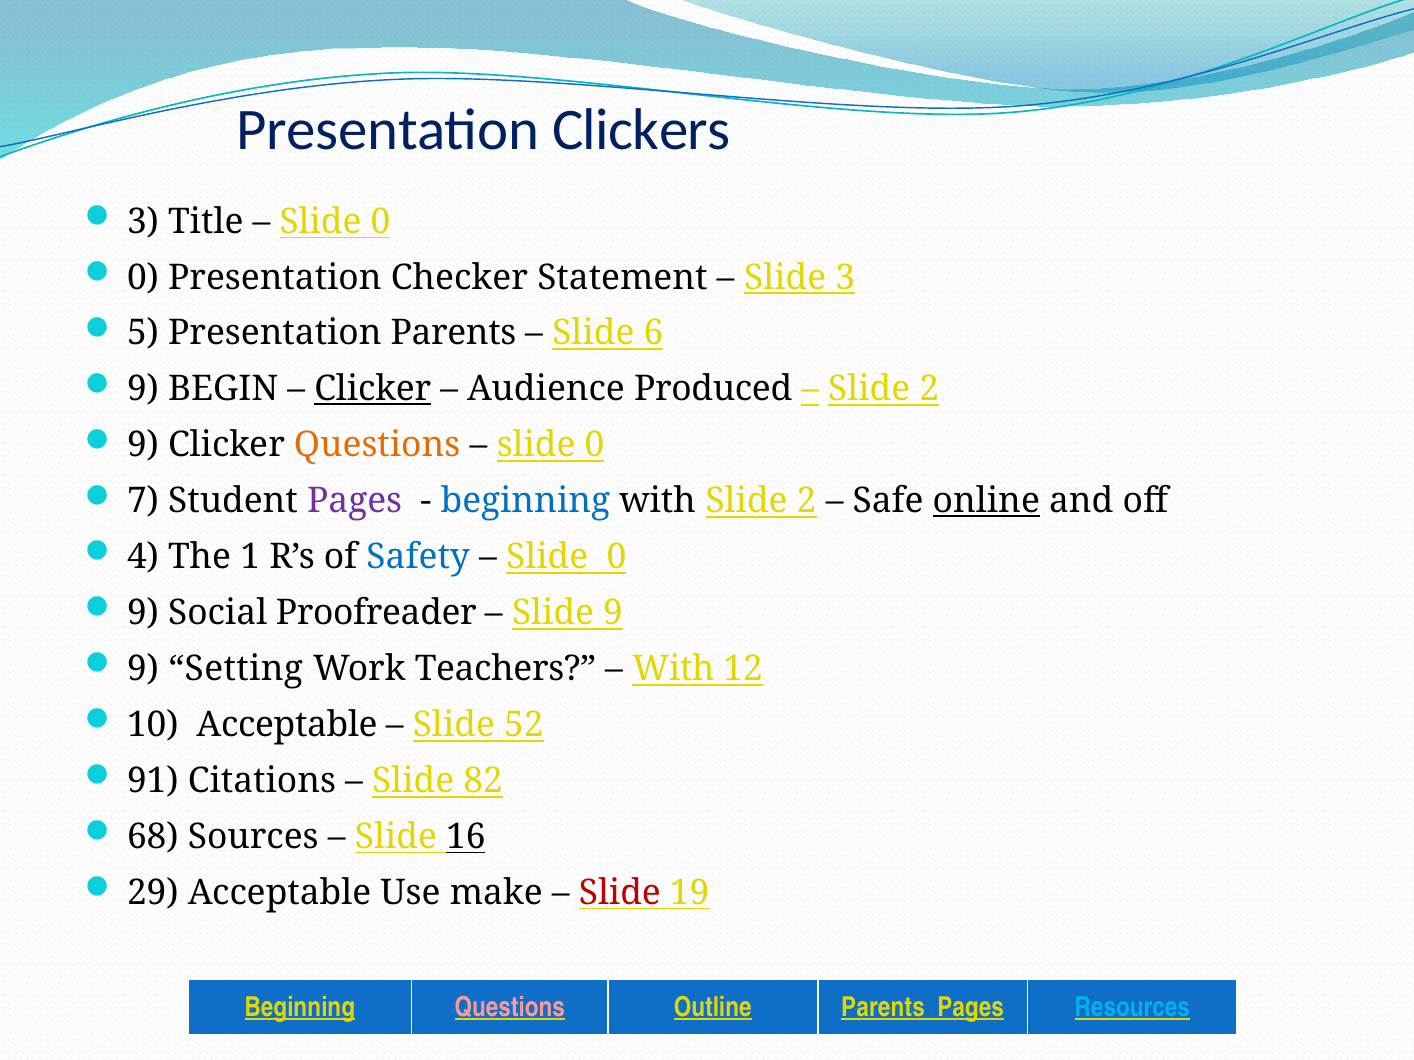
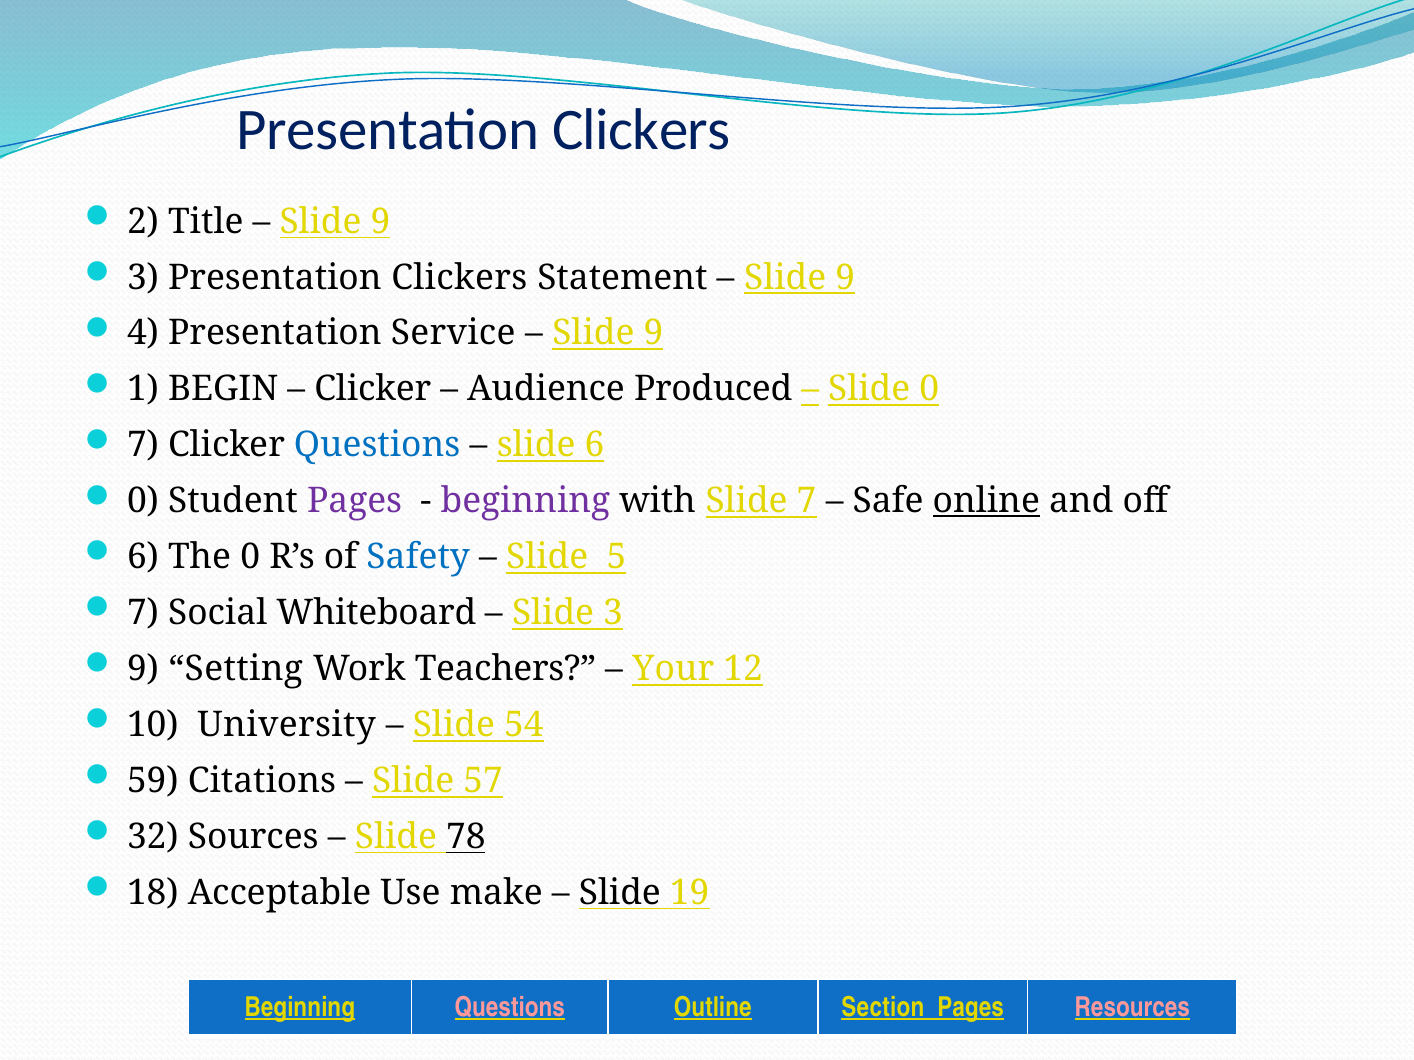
3: 3 -> 2 (143, 222)
0: 0 -> 9 (381, 222)
0: 0 -> 3 (143, 277)
Checker: Checker -> Clickers (459, 277)
3: 3 -> 9 (845, 277)
5: 5 -> 4 (143, 333)
Presentation Parents: Parents -> Service (453, 333)
6: 6 -> 9 (653, 333)
9: 9 -> 1 (143, 389)
Clicker underline: present -> none (373, 389)
2: 2 -> 0 (929, 389)
9: 9 -> 7 (143, 445)
Questions colour: orange -> blue (377, 445)
0: 0 -> 6 (595, 445)
7: 7 -> 0 (143, 501)
beginning colour: blue -> purple (525, 501)
with Slide 2: 2 -> 7 (807, 501)
4: 4 -> 6 (143, 557)
The 1: 1 -> 0 (250, 557)
0: 0 -> 5 (616, 557)
9: 9 -> 7 (143, 613)
Proofreader: Proofreader -> Whiteboard (376, 613)
Slide 9: 9 -> 3 (613, 613)
With: With -> Your (673, 669)
10 Acceptable: Acceptable -> University (287, 725)
52: 52 -> 54 (524, 725)
91: 91 -> 59 (153, 781)
82: 82 -> 57 (483, 781)
68: 68 -> 32 (153, 837)
16: 16 -> 78 (466, 837)
29: 29 -> 18 (153, 893)
Slide colour: red -> black (620, 893)
Outline Parents: Parents -> Section (883, 1008)
Resources colour: light blue -> pink (1132, 1008)
